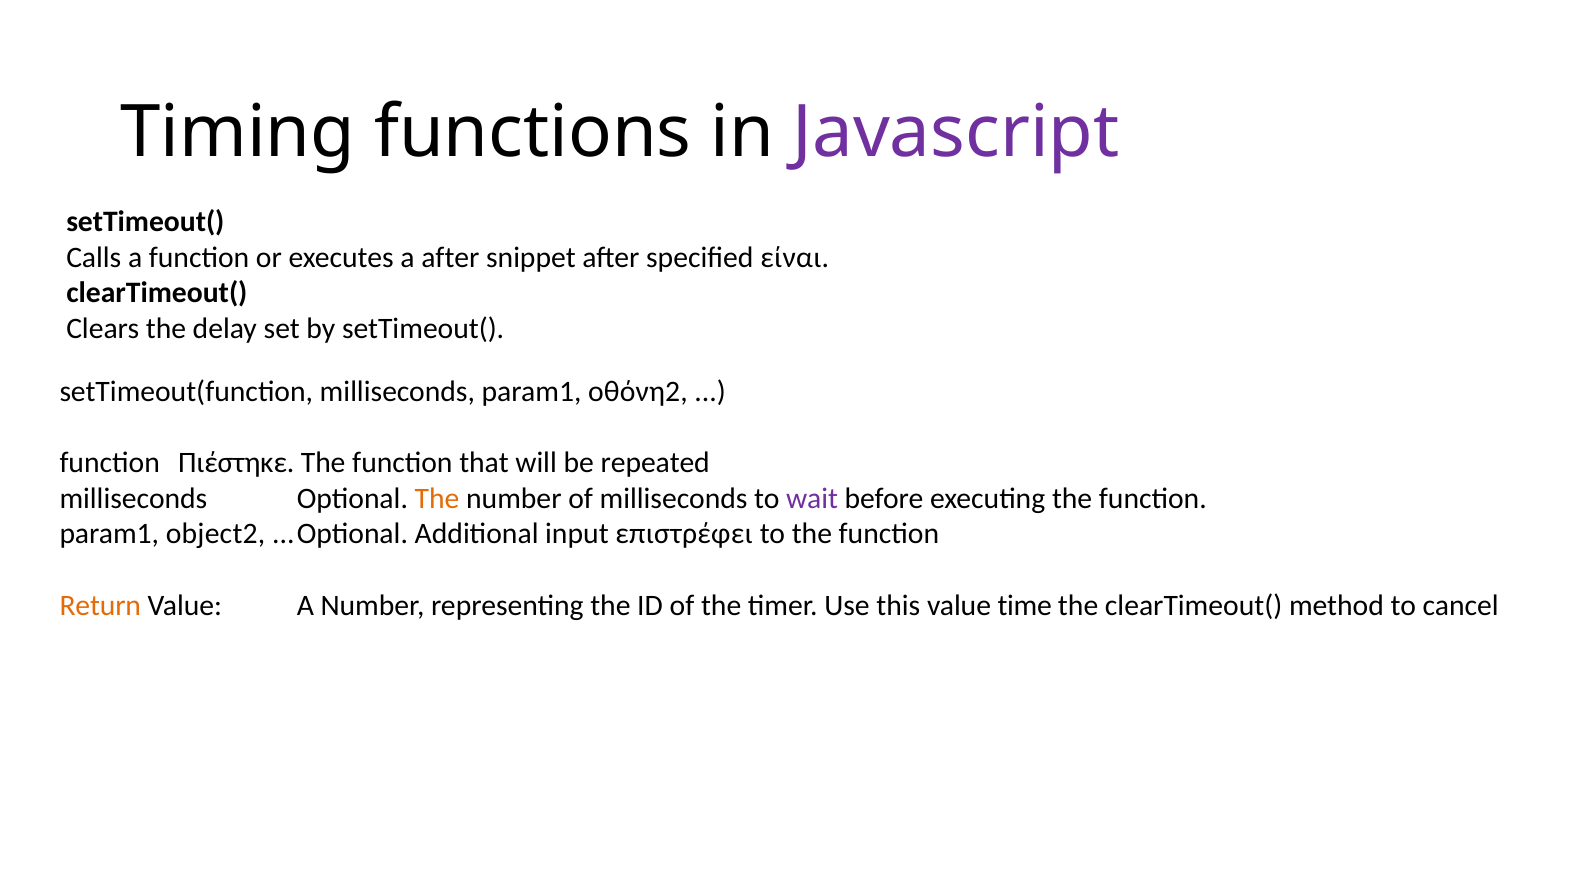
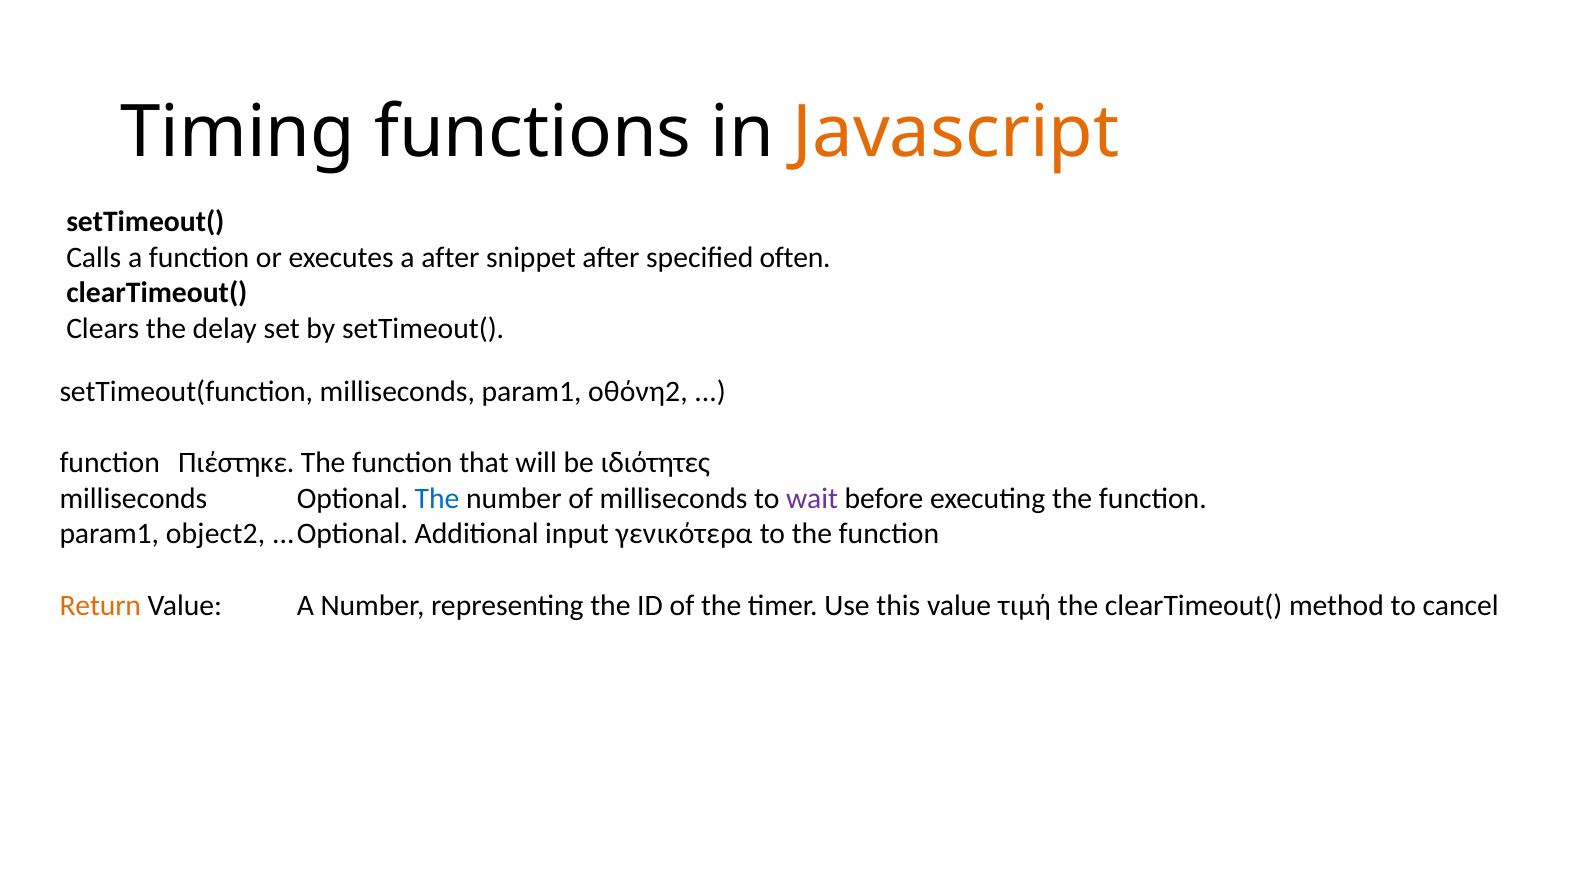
Javascript colour: purple -> orange (956, 133)
είναι: είναι -> often (795, 257)
repeated: repeated -> ιδιότητες (655, 463)
The colour: orange -> blue (437, 498)
επιστρέφει: επιστρέφει -> γενικότερα (684, 534)
time: time -> τιμή (1024, 605)
